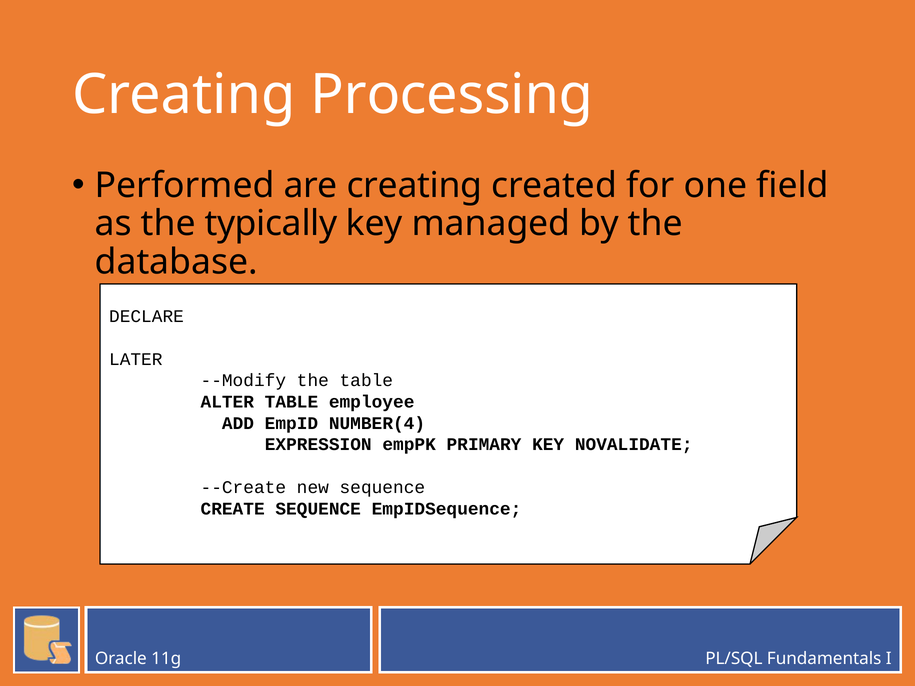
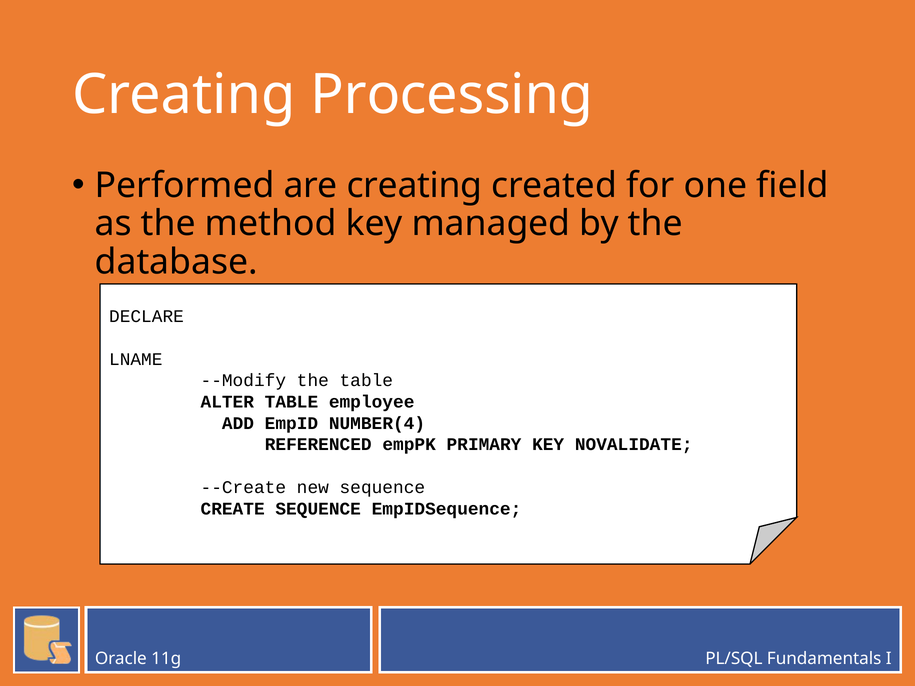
typically: typically -> method (271, 224)
LATER: LATER -> LNAME (136, 359)
EXPRESSION: EXPRESSION -> REFERENCED (318, 445)
